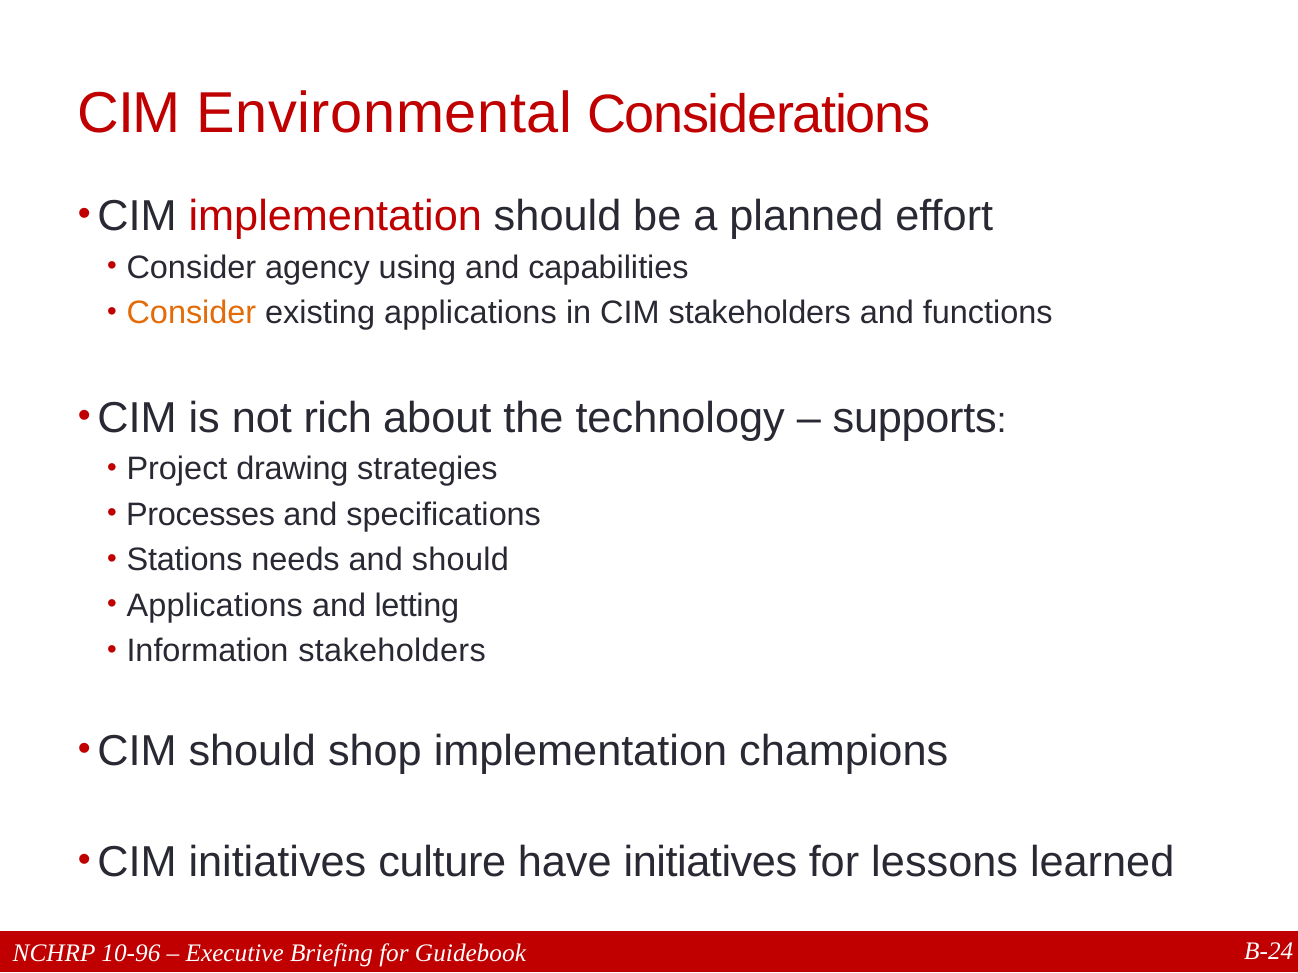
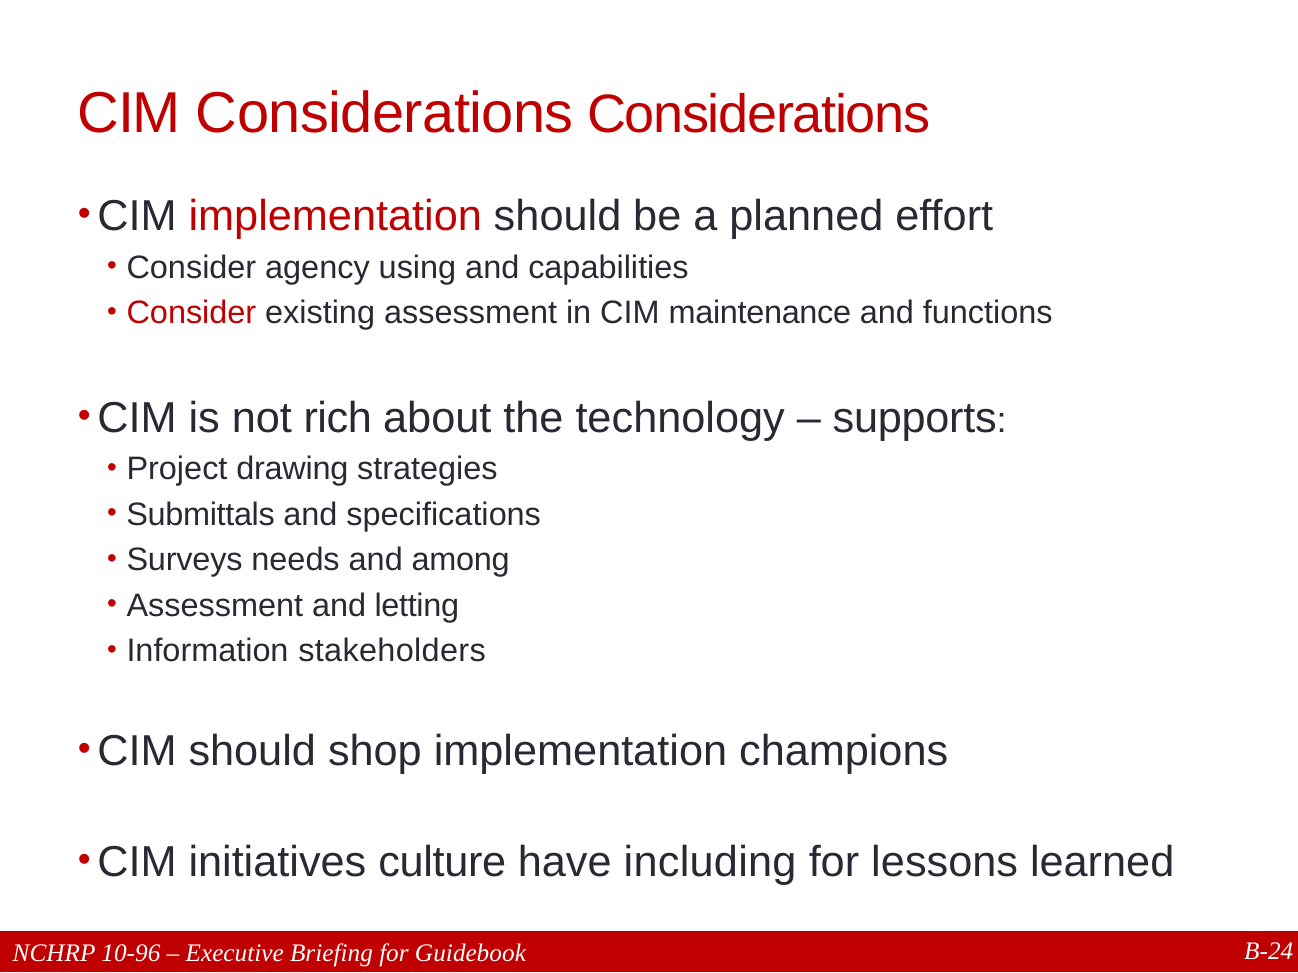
CIM Environmental: Environmental -> Considerations (385, 114)
Consider colour: orange -> red (191, 313)
existing applications: applications -> assessment (471, 313)
CIM stakeholders: stakeholders -> maintenance (760, 313)
Processes: Processes -> Submittals (201, 515)
Stations: Stations -> Surveys (185, 560)
and should: should -> among (461, 560)
Applications: Applications -> Assessment (215, 606)
have initiatives: initiatives -> including (710, 862)
